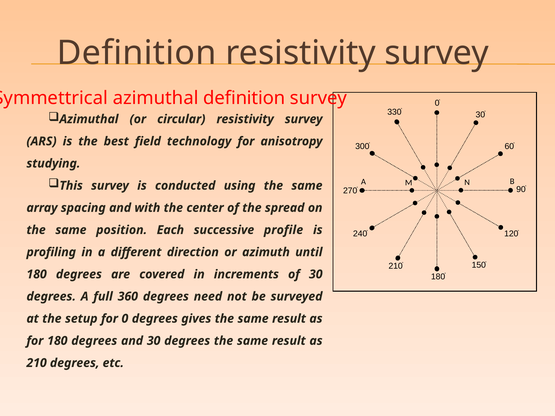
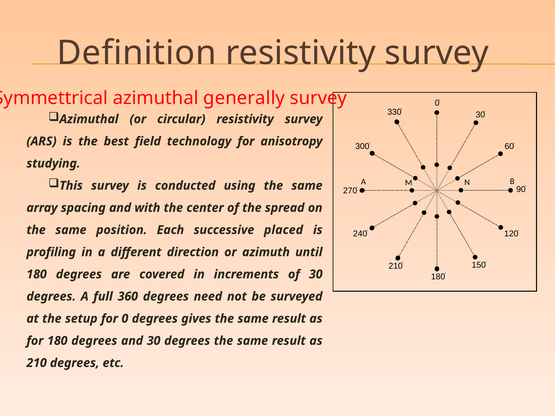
azimuthal definition: definition -> generally (244, 98)
profile: profile -> placed (284, 230)
